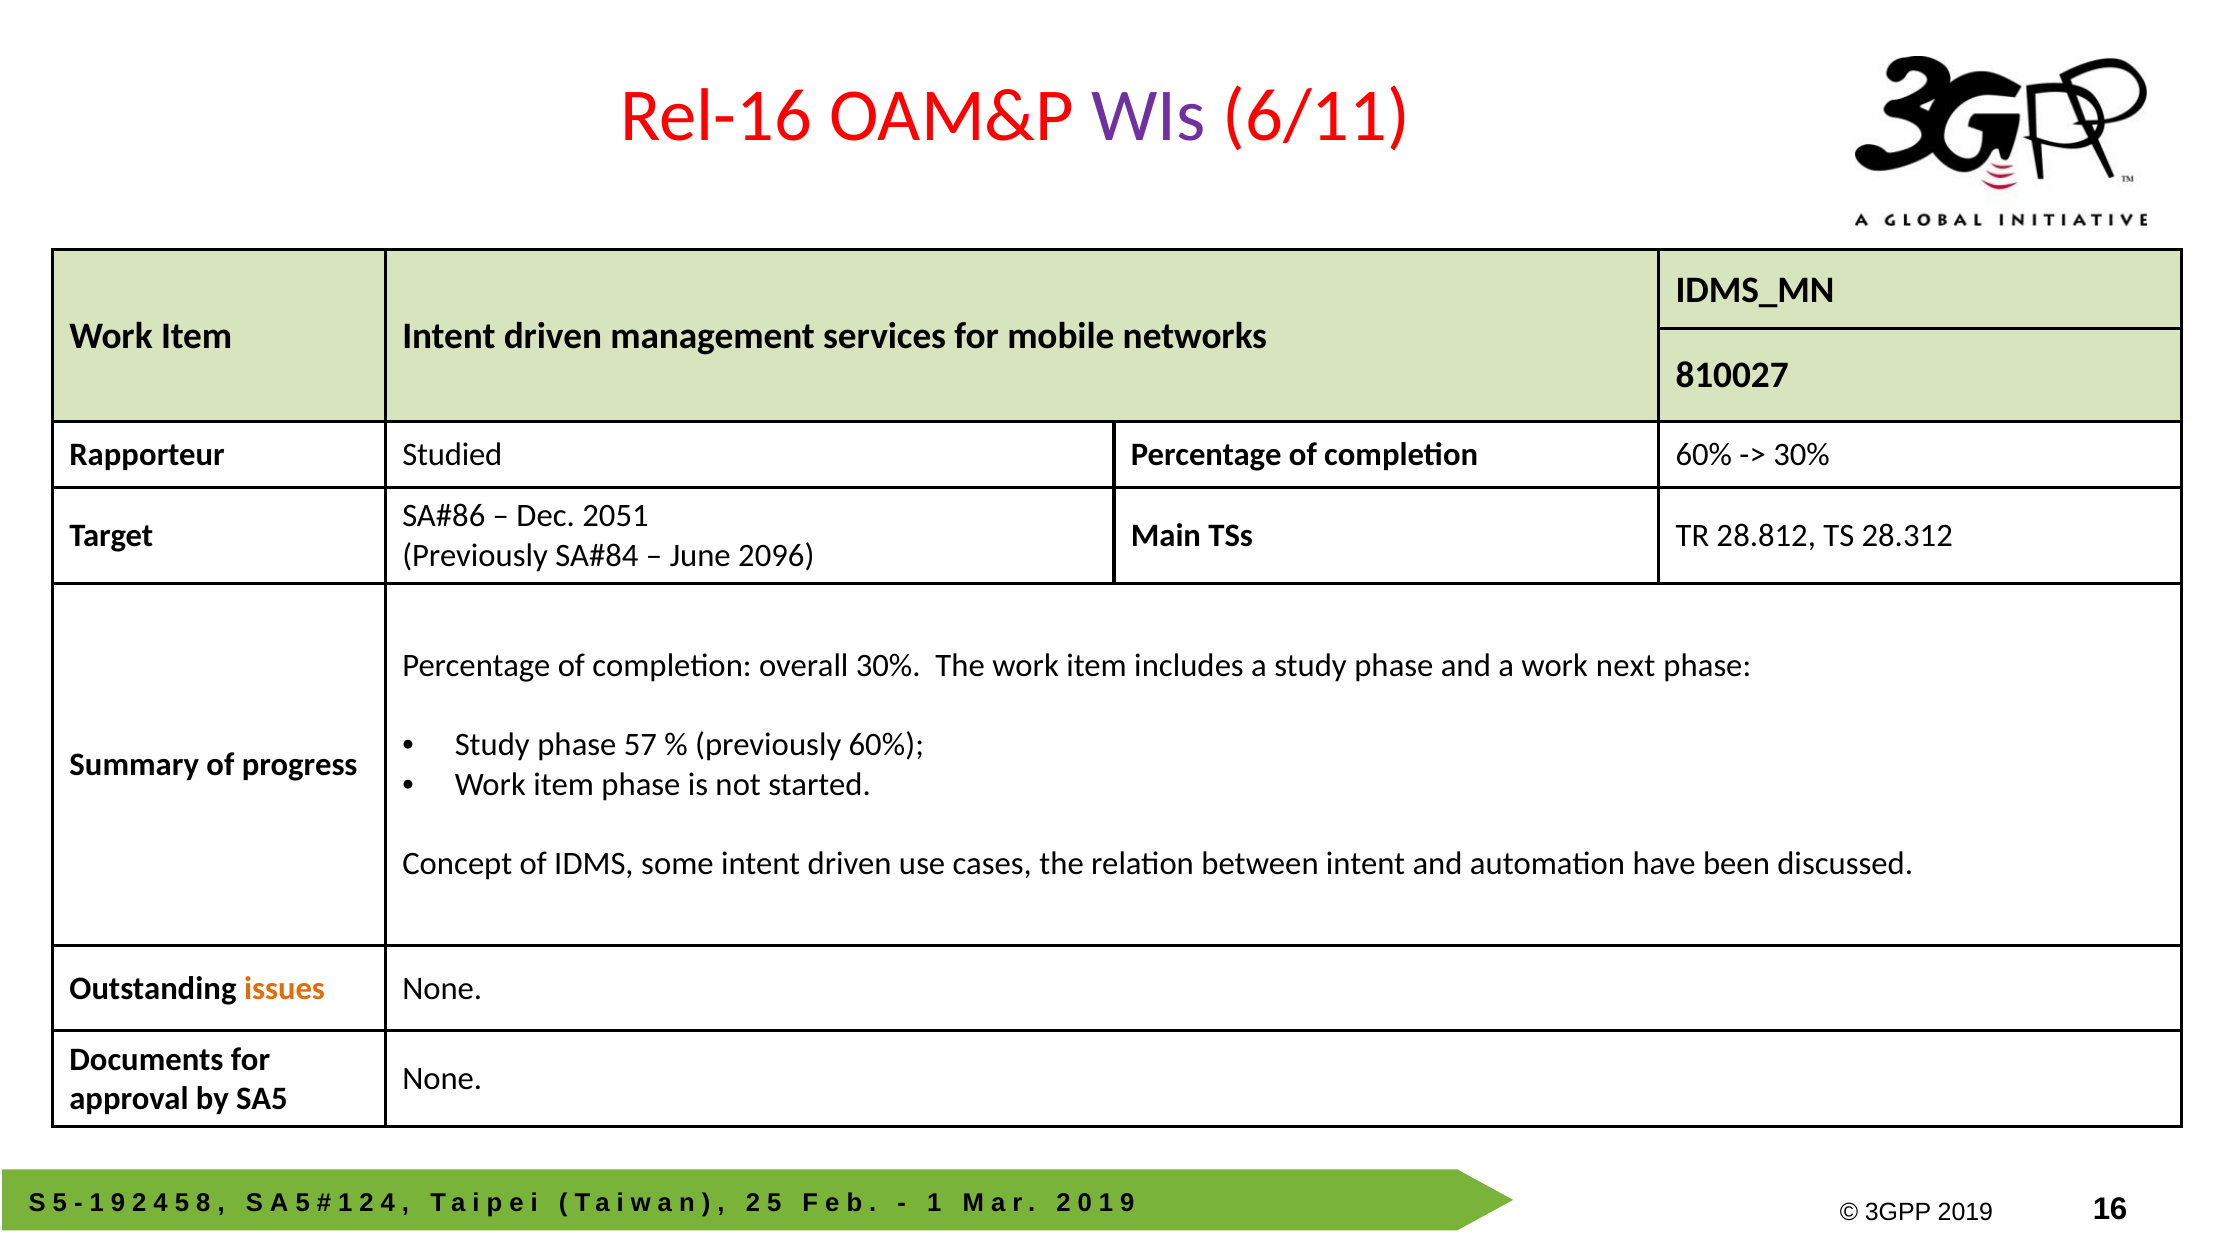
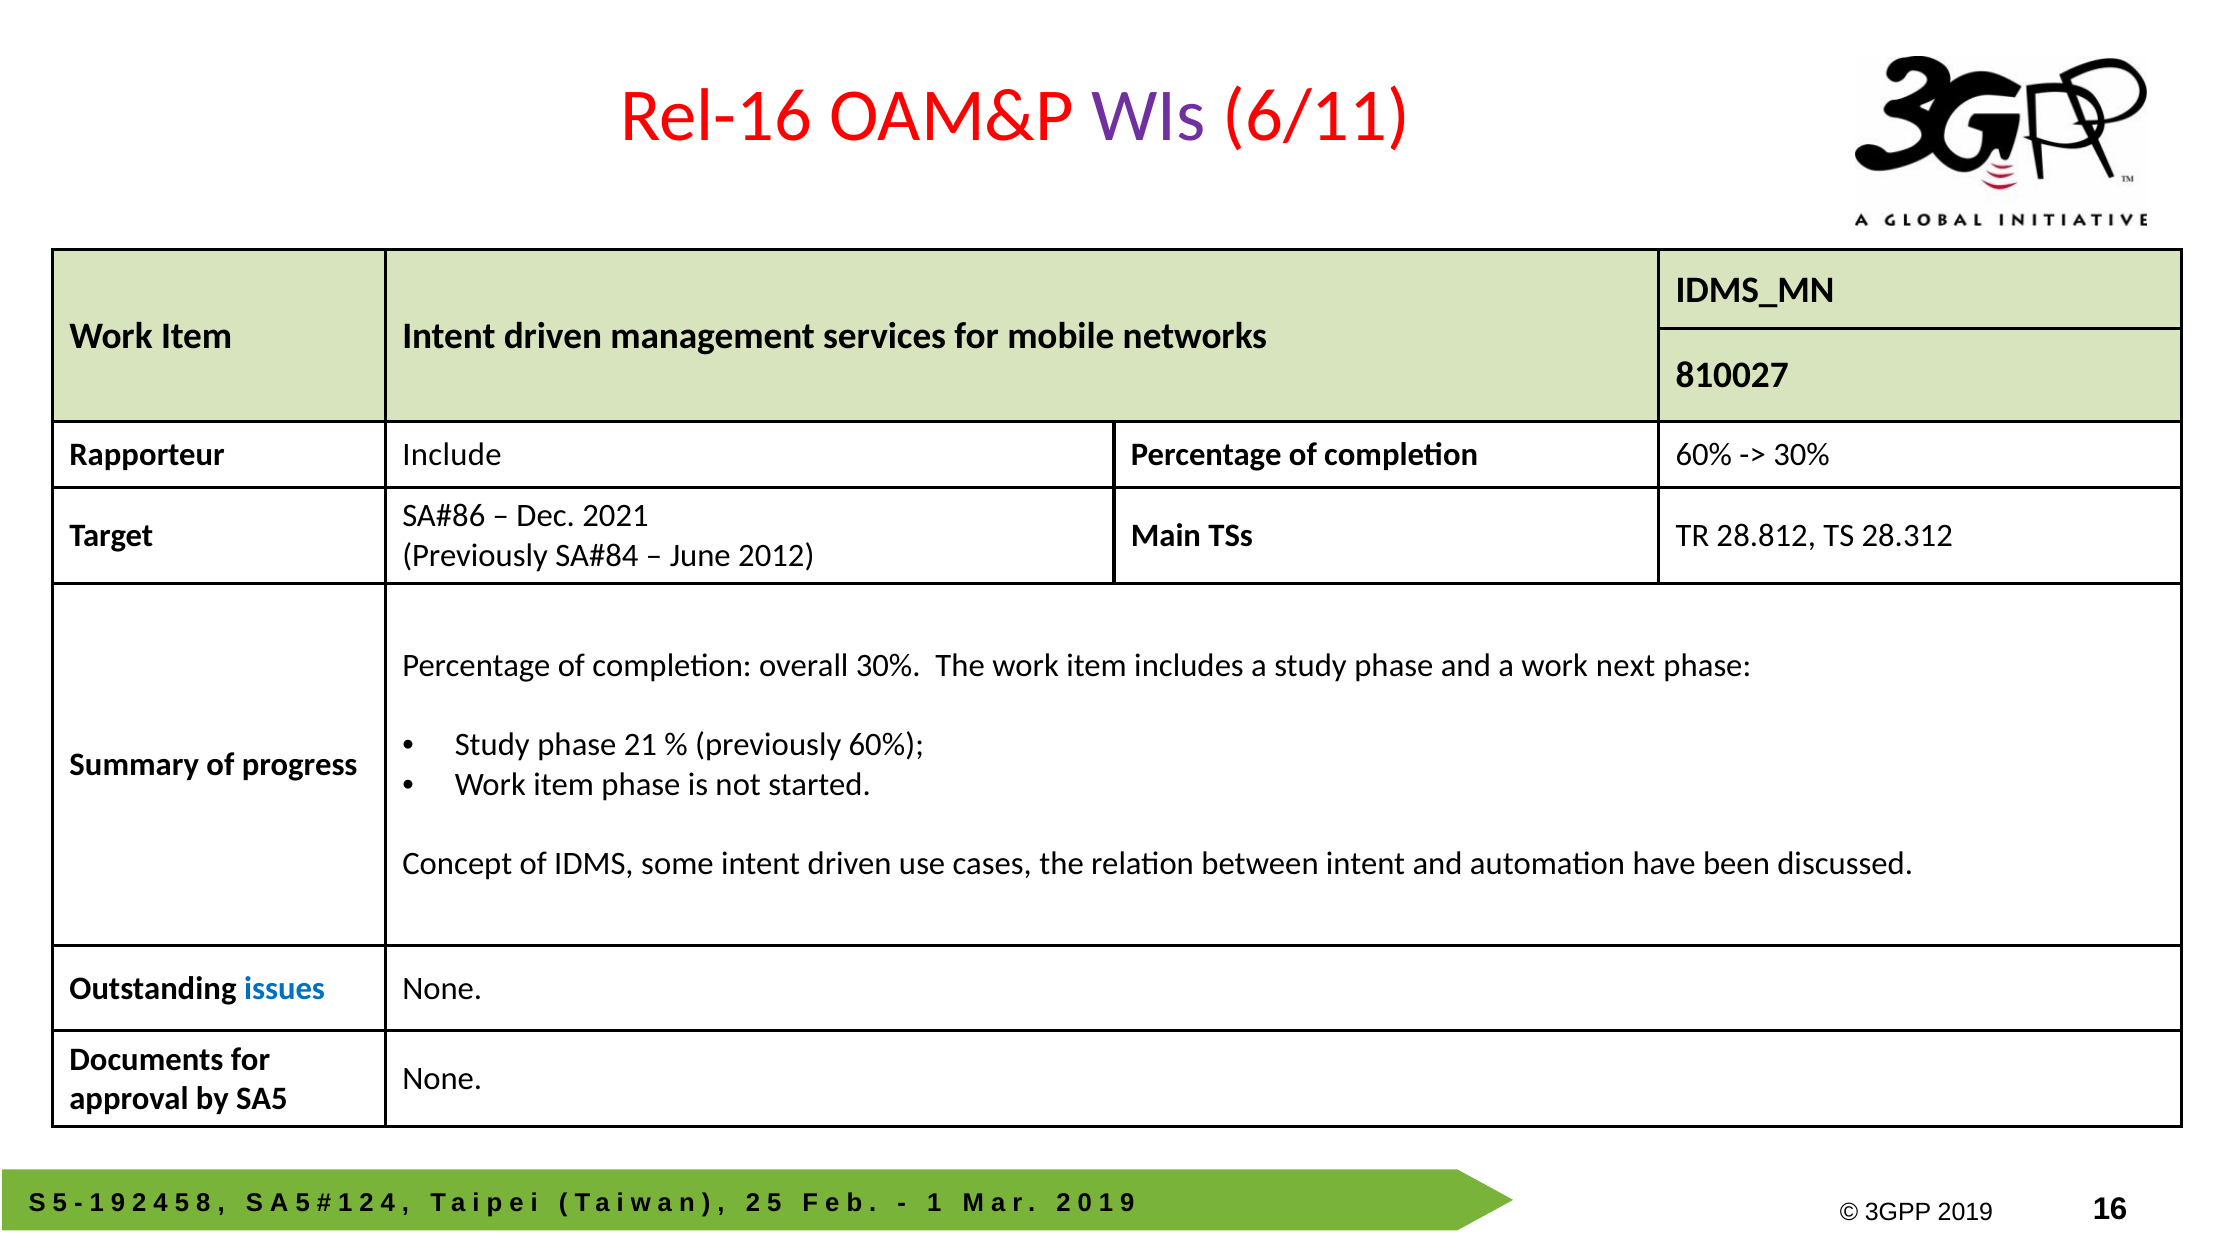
Studied: Studied -> Include (452, 455)
2051: 2051 -> 2021 (616, 516)
June 2096: 2096 -> 2012 (776, 556)
57: 57 -> 21 (640, 745)
issues colour: orange -> blue (285, 988)
